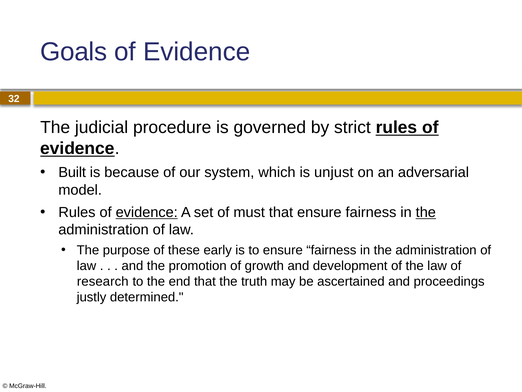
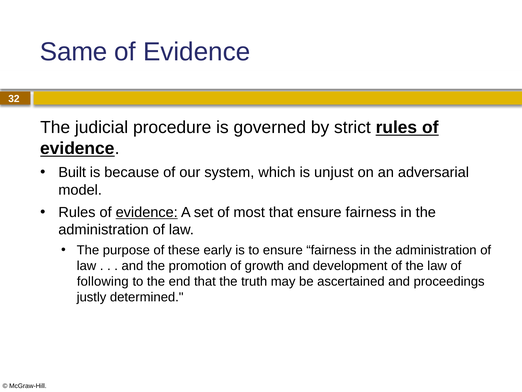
Goals: Goals -> Same (74, 52)
must: must -> most (249, 212)
the underline: present -> none (426, 212)
research: research -> following (103, 281)
